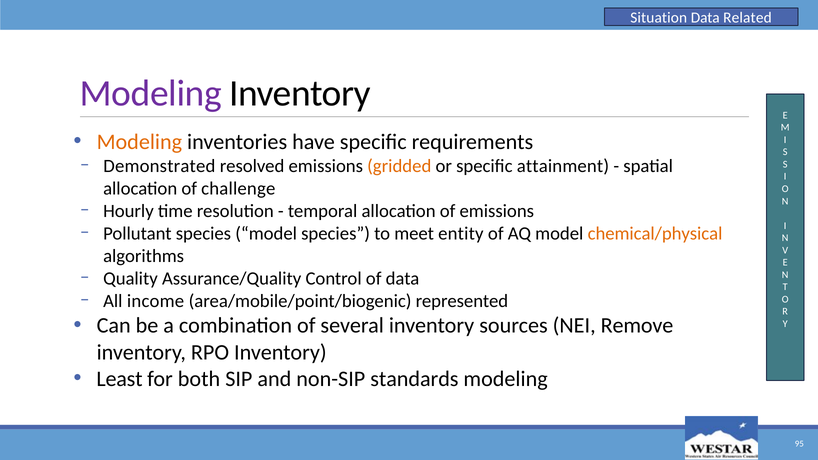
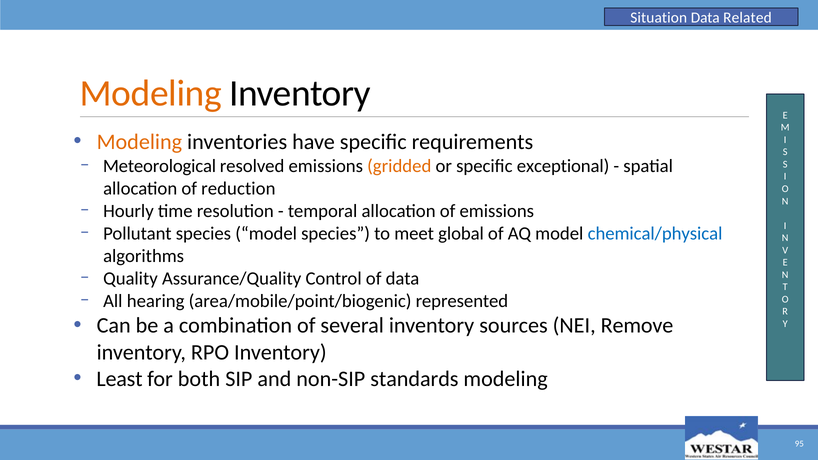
Modeling colour: purple -> orange (151, 93)
Demonstrated: Demonstrated -> Meteorological (160, 166)
attainment: attainment -> exceptional (563, 166)
challenge: challenge -> reduction (238, 189)
entity: entity -> global (461, 233)
chemical/physical colour: orange -> blue (655, 233)
income: income -> hearing (156, 301)
